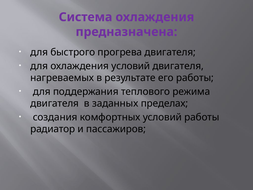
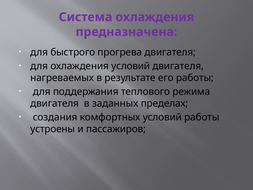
радиатор: радиатор -> устроены (53, 129)
